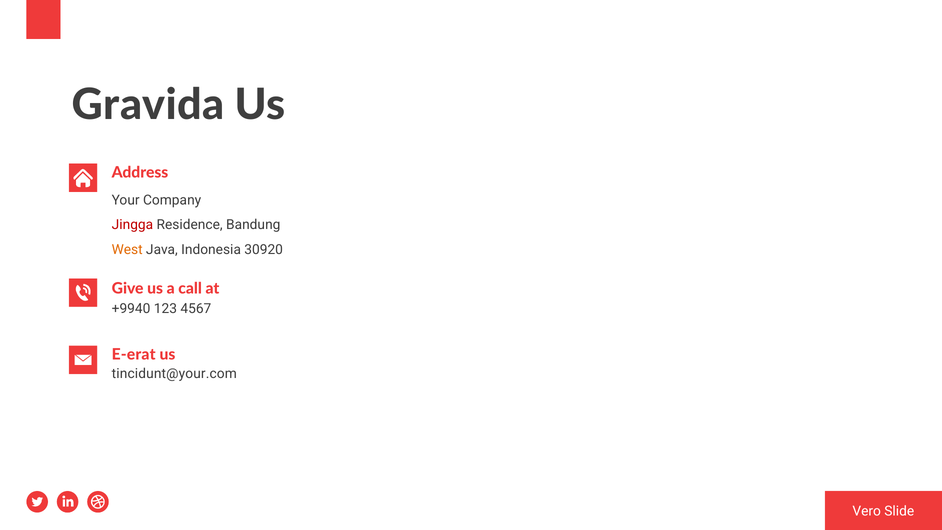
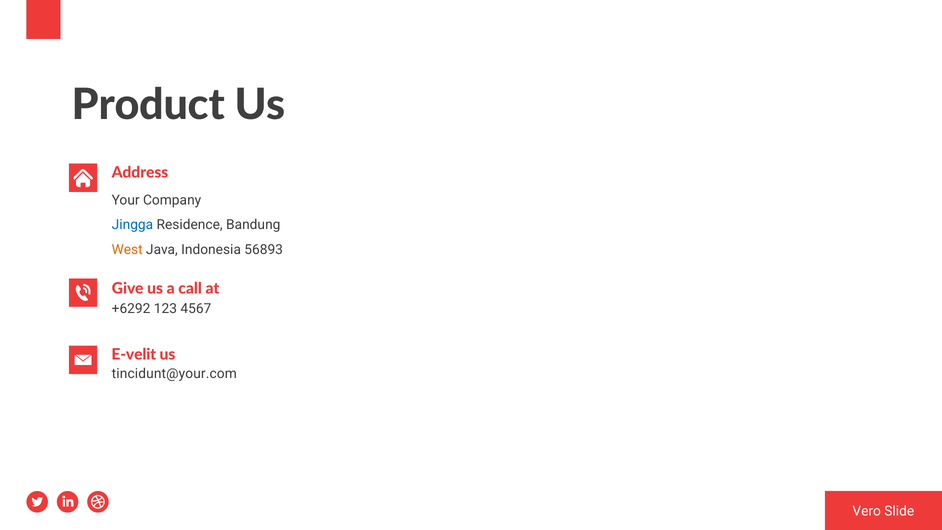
Gravida: Gravida -> Product (148, 105)
Jingga colour: red -> blue (132, 225)
30920: 30920 -> 56893 (264, 249)
+9940: +9940 -> +6292 (131, 309)
E-erat: E-erat -> E-velit (134, 354)
